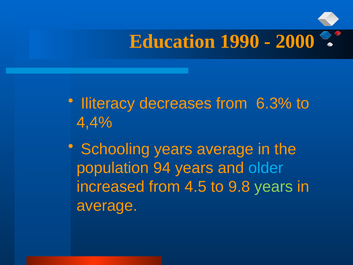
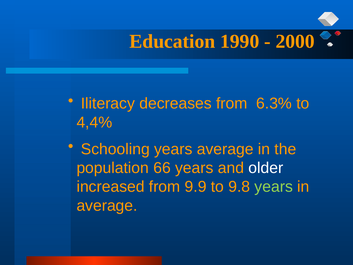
94: 94 -> 66 (162, 168)
older colour: light blue -> white (266, 168)
4.5: 4.5 -> 9.9 (196, 187)
